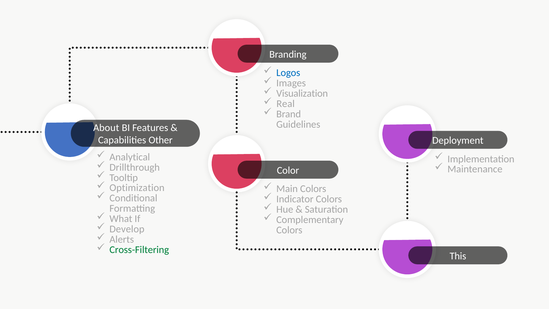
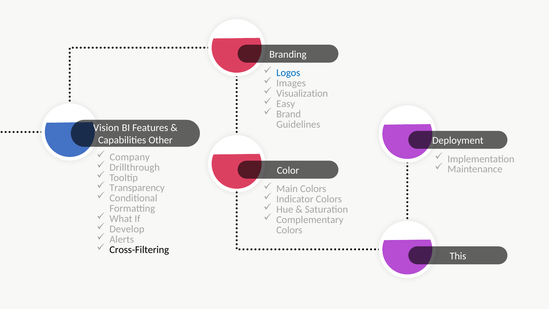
Real: Real -> Easy (286, 104)
About: About -> Vision (106, 128)
Analytical: Analytical -> Company (130, 157)
Optimization: Optimization -> Transparency (137, 188)
Cross-Filtering colour: green -> black (139, 250)
